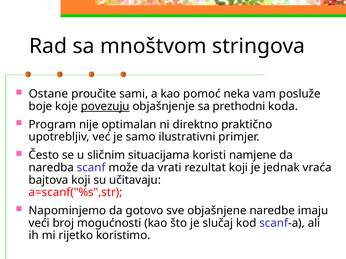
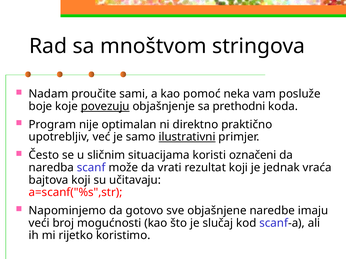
Ostane: Ostane -> Nadam (49, 94)
ilustrativni underline: none -> present (187, 137)
namjene: namjene -> označeni (253, 155)
